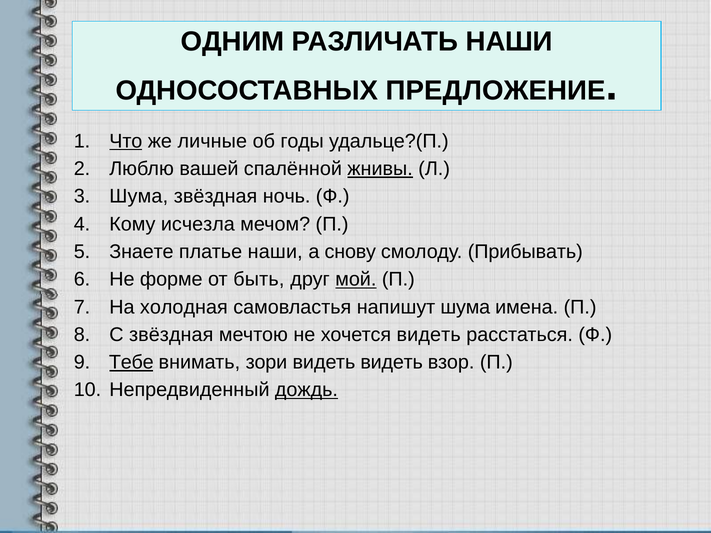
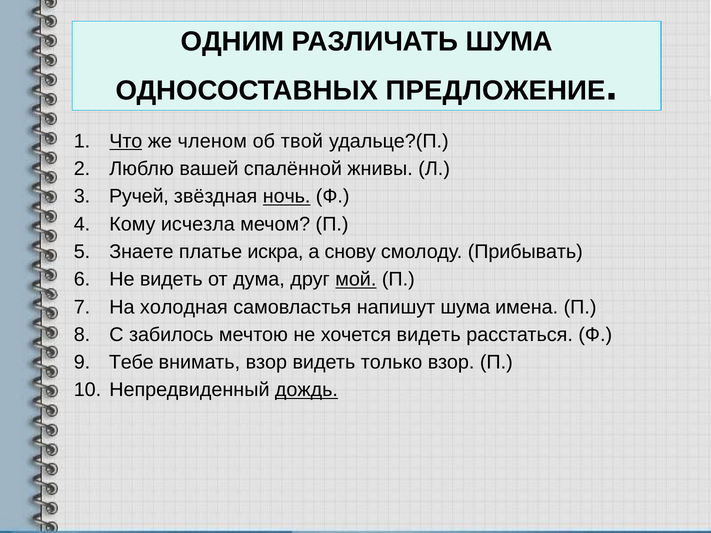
РАЗЛИЧАТЬ НАШИ: НАШИ -> ШУМА (509, 42)
личные: личные -> членом (212, 141)
годы: годы -> твой (302, 141)
жнивы underline: present -> none (380, 169)
Шума: Шума -> Ручей (139, 197)
ночь underline: none -> present (287, 197)
платье наши: наши -> искра (275, 252)
Не форме: форме -> видеть (171, 280)
быть: быть -> дума (259, 280)
С звёздная: звёздная -> забилось (171, 335)
Тебе underline: present -> none (131, 362)
внимать зори: зори -> взор (266, 362)
видеть видеть: видеть -> только (392, 362)
